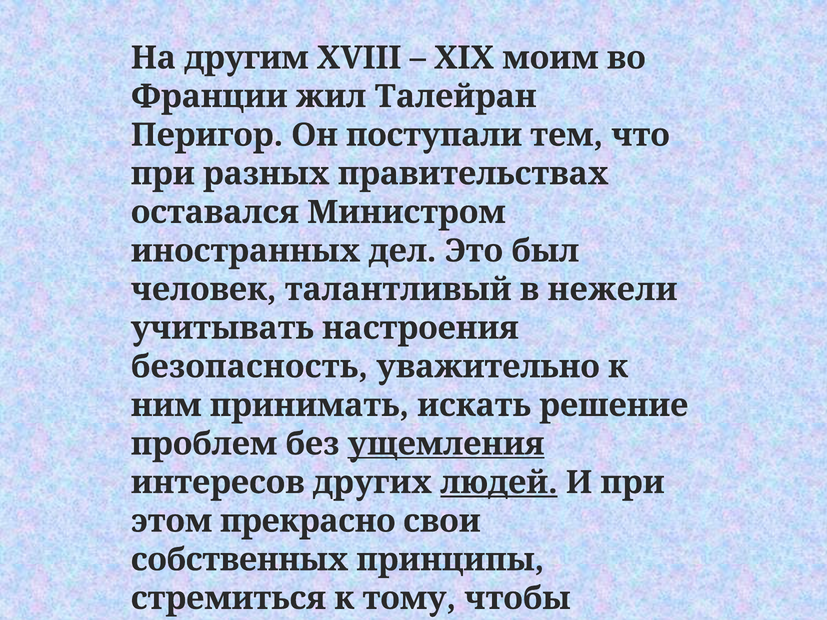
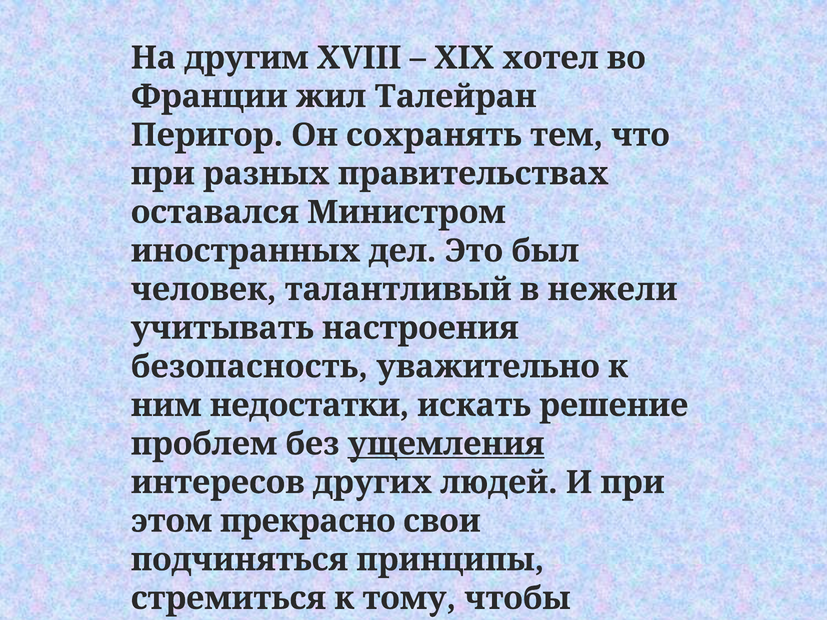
моим: моим -> хотел (550, 58)
поступали: поступали -> сохранять (434, 135)
принимать: принимать -> недостатки (310, 405)
людей underline: present -> none (499, 483)
собственных: собственных -> подчиняться (240, 560)
